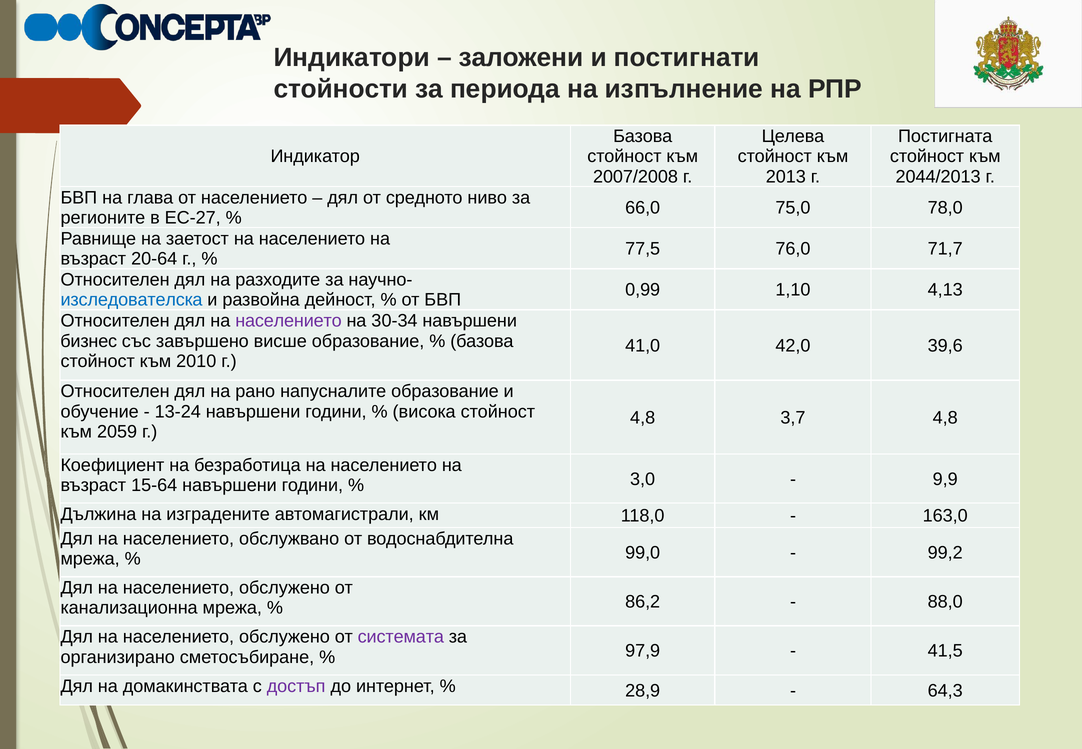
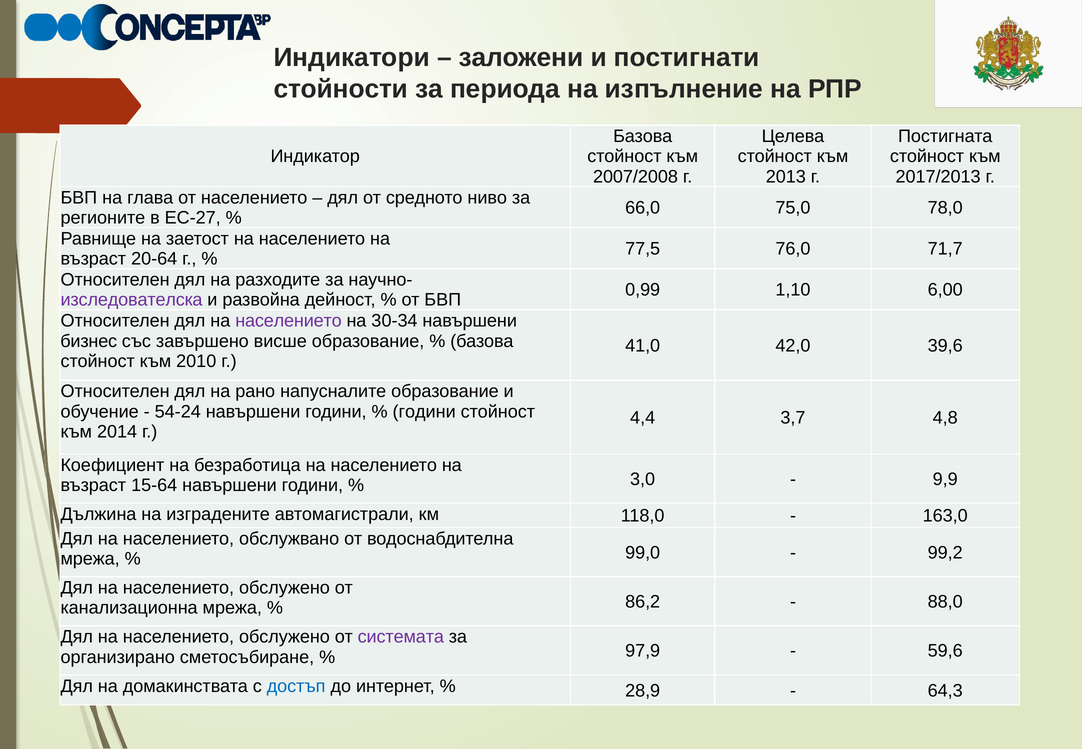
2044/2013: 2044/2013 -> 2017/2013 (938, 177)
4,13: 4,13 -> 6,00 (945, 290)
изследователска colour: blue -> purple (132, 300)
13-24: 13-24 -> 54-24 (178, 412)
висока: висока -> години (424, 412)
4,8: 4,8 -> 4,4 (643, 418)
2059: 2059 -> 2014 (117, 432)
41,5: 41,5 -> 59,6 (945, 651)
достъп colour: purple -> blue (296, 686)
